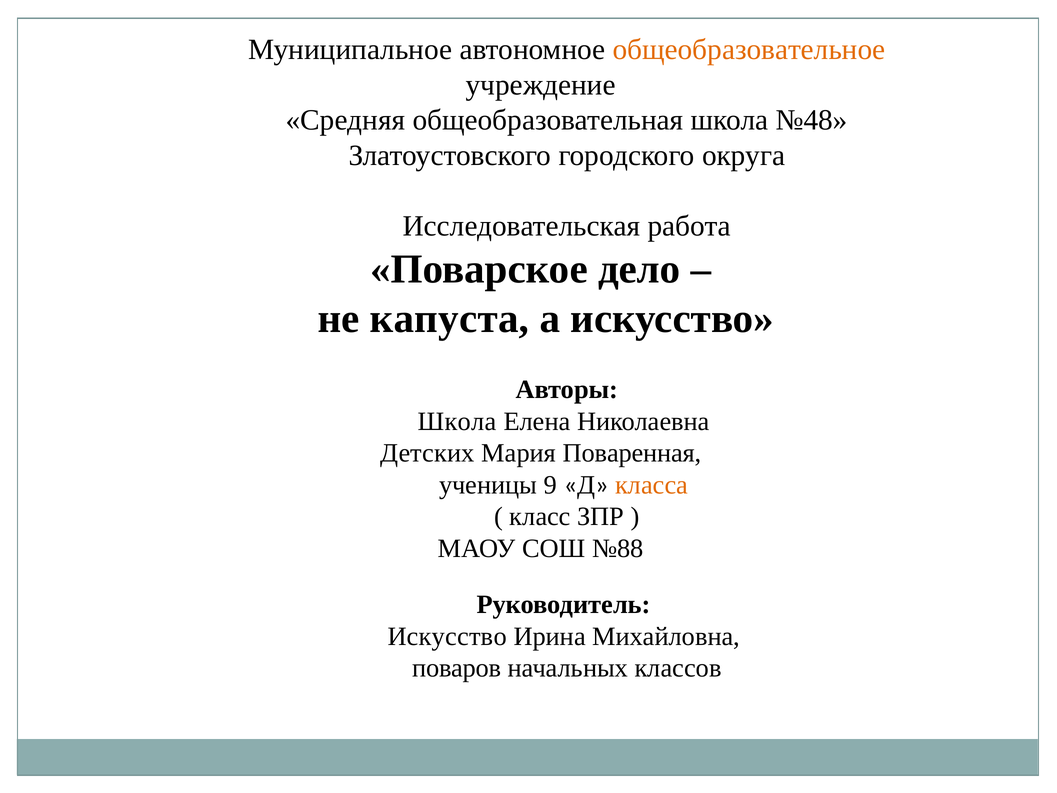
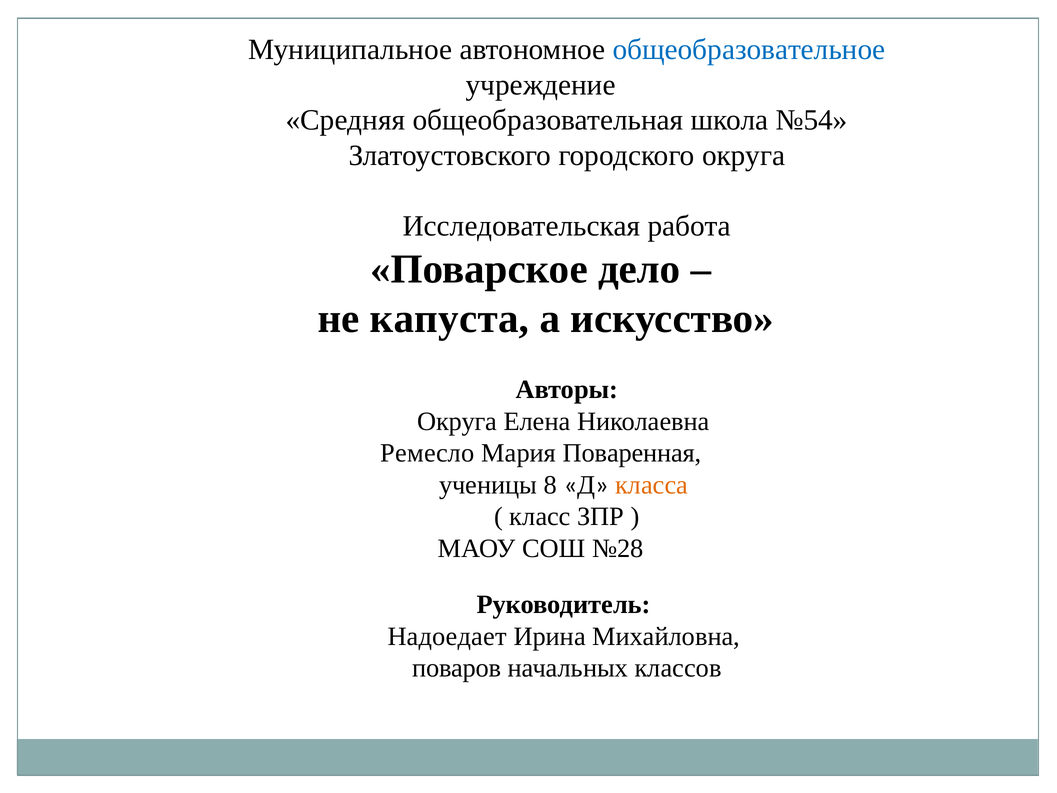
общеобразовательное colour: orange -> blue (749, 50)
№48: №48 -> №54 (812, 120)
Школа: Школа -> Округа (457, 421)
Детских: Детских -> Ремесло (427, 453)
9: 9 -> 8 (551, 485)
№88: №88 -> №28 (618, 548)
Искусство: Искусство -> Надоедает (447, 636)
